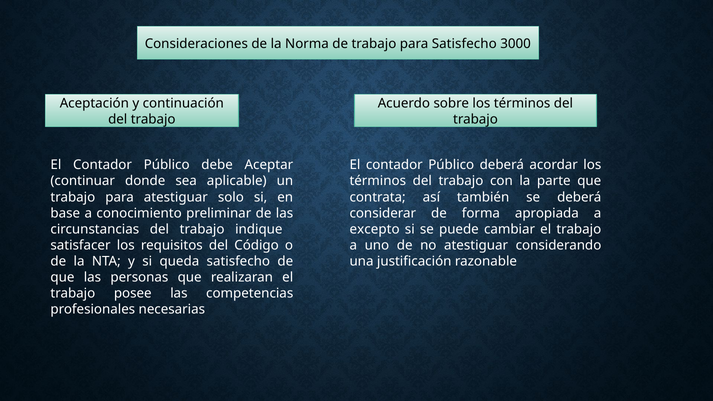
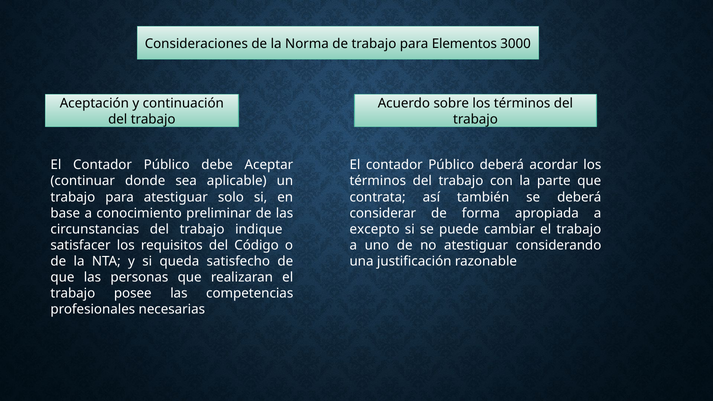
para Satisfecho: Satisfecho -> Elementos (464, 44)
